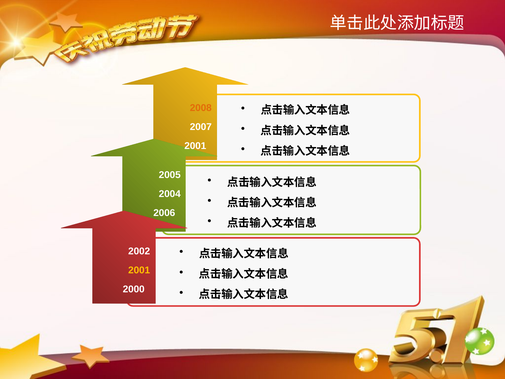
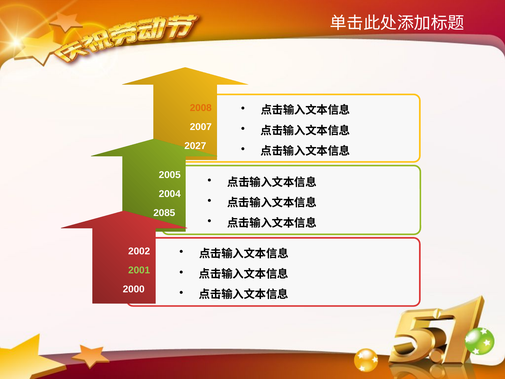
2001: 2001 -> 2027 (195, 146)
2006: 2006 -> 2085 (164, 213)
2001 colour: yellow -> light green (139, 270)
